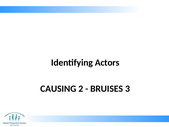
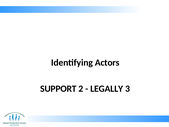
CAUSING: CAUSING -> SUPPORT (58, 89)
BRUISES: BRUISES -> LEGALLY (107, 89)
